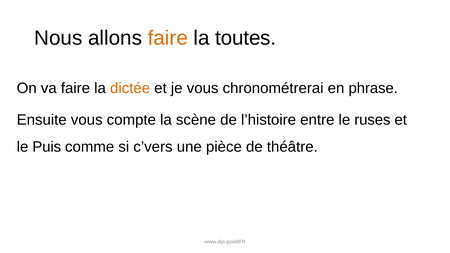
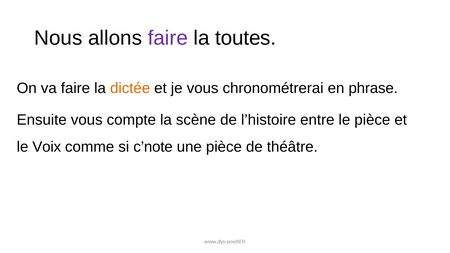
faire colour: orange -> purple (168, 38)
le ruses: ruses -> pièce (372, 120)
Puis: Puis -> Voix (47, 147)
c’vers: c’vers -> c’note (153, 147)
